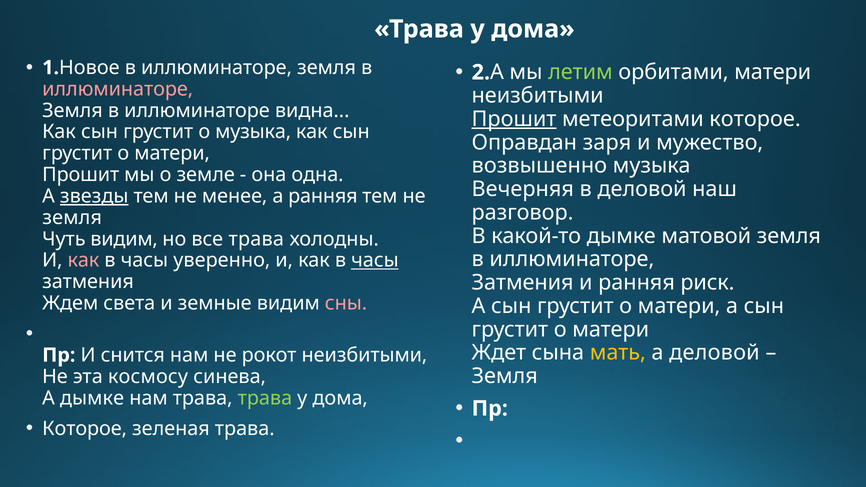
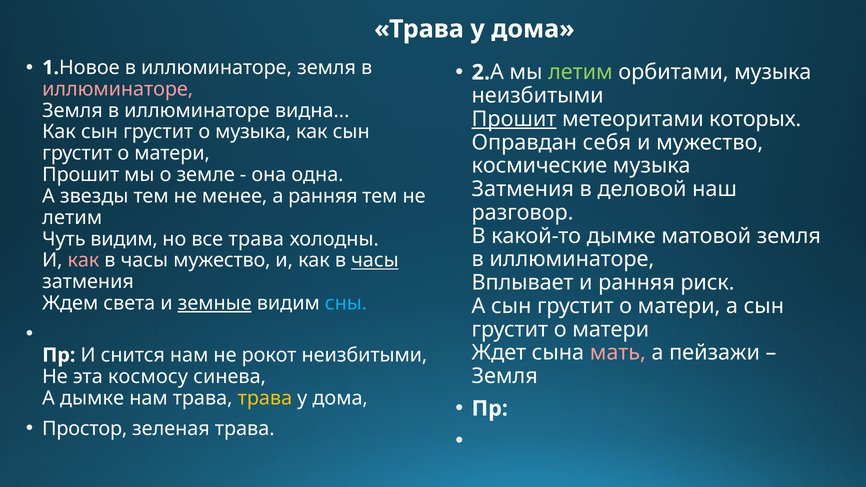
орбитами матери: матери -> музыка (773, 72)
метеоритами которое: которое -> которых (755, 119)
заря: заря -> себя (607, 142)
возвышенно: возвышенно -> космические (539, 166)
Вечерняя: Вечерняя -> Затмения (523, 189)
звезды underline: present -> none (94, 196)
земля: земля -> летим (72, 218)
часы уверенно: уверенно -> мужество (222, 261)
Затмения: Затмения -> Вплывает (523, 283)
земные underline: none -> present (215, 303)
сны colour: pink -> light blue (346, 303)
мать colour: yellow -> pink (618, 353)
а деловой: деловой -> пейзажи (715, 353)
трава colour: light green -> yellow (265, 398)
Которое: Которое -> Простор (85, 429)
